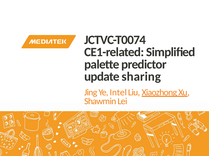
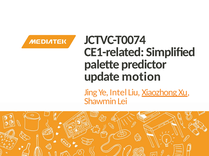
sharing: sharing -> motion (141, 77)
